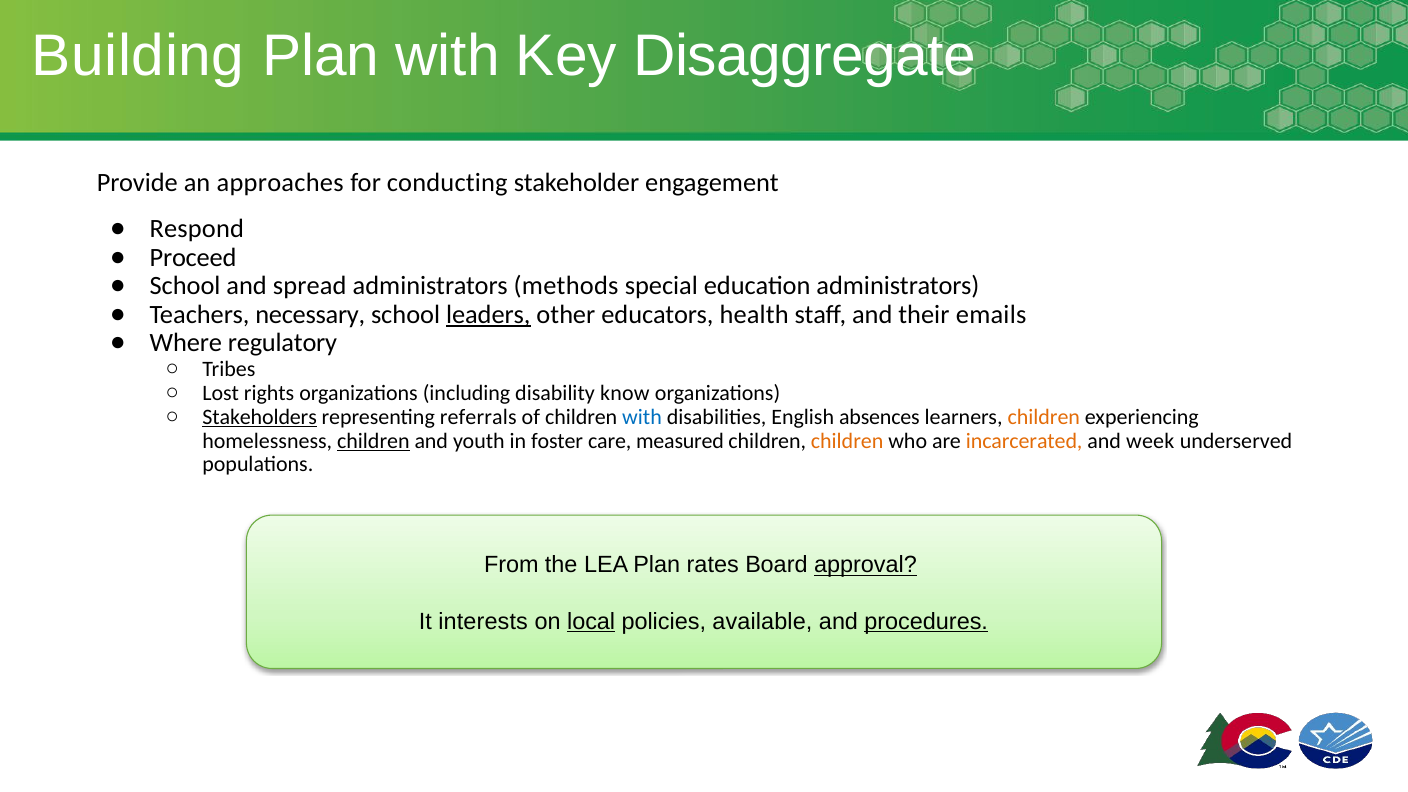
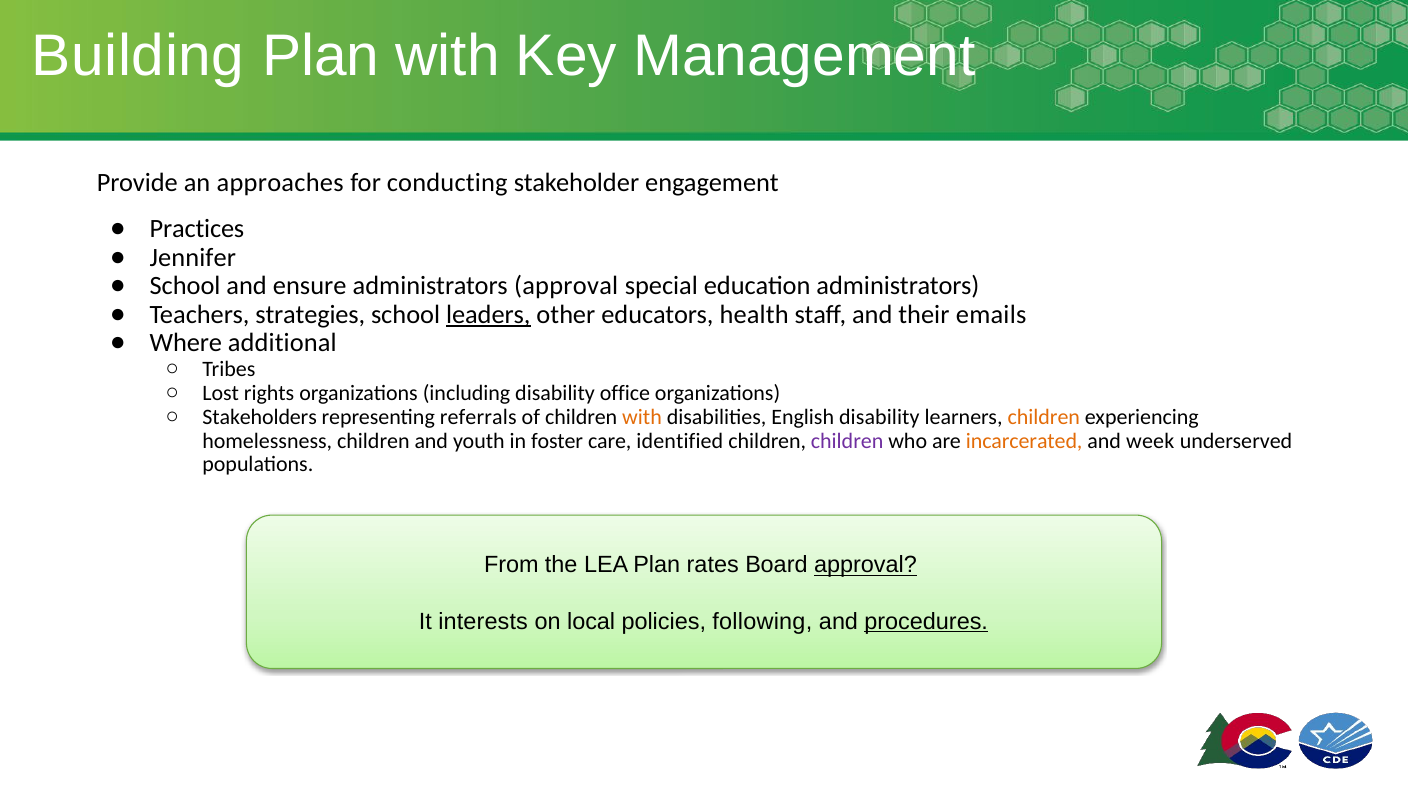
Disaggregate: Disaggregate -> Management (804, 56)
Respond: Respond -> Practices (197, 229)
Proceed: Proceed -> Jennifer (193, 258)
spread: spread -> ensure (310, 286)
administrators methods: methods -> approval (566, 286)
necessary: necessary -> strategies (310, 315)
regulatory: regulatory -> additional (282, 343)
know: know -> office (625, 393)
Stakeholders underline: present -> none (260, 417)
with colour: blue -> orange (642, 417)
English absences: absences -> disability (879, 417)
children underline: present -> none (373, 441)
measured: measured -> identified (680, 441)
children colour: orange -> purple (847, 441)
local underline: present -> none (591, 622)
available: available -> following (762, 622)
